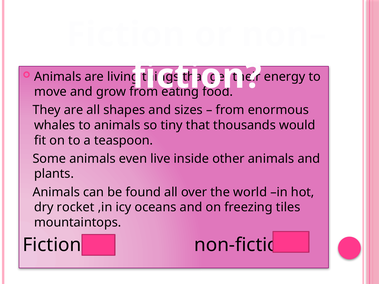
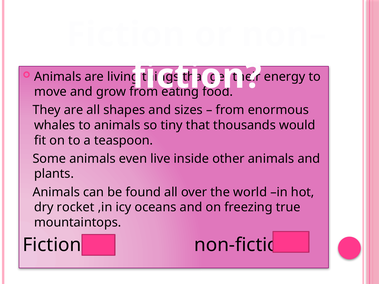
tiles: tiles -> true (288, 207)
